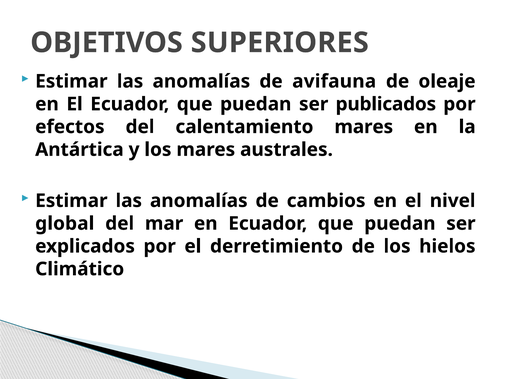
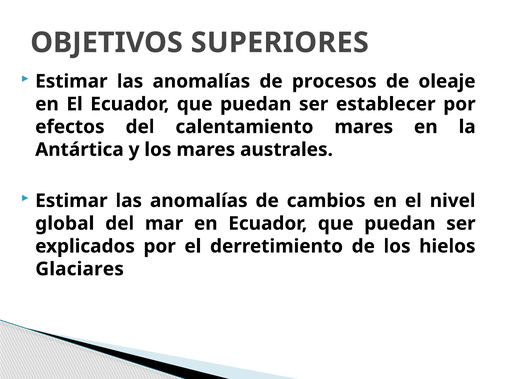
avifauna: avifauna -> procesos (334, 81)
publicados: publicados -> establecer (386, 104)
Climático: Climático -> Glaciares (80, 269)
